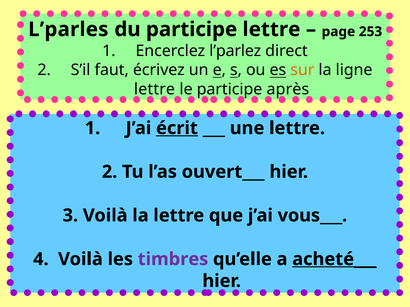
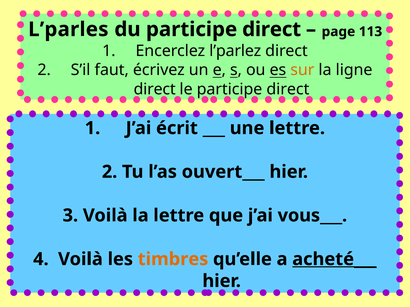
du participe lettre: lettre -> direct (272, 29)
253: 253 -> 113 (371, 32)
lettre: lettre -> direct (155, 89)
le participe après: après -> direct (288, 89)
écrit underline: present -> none (177, 128)
timbres colour: purple -> orange (173, 260)
